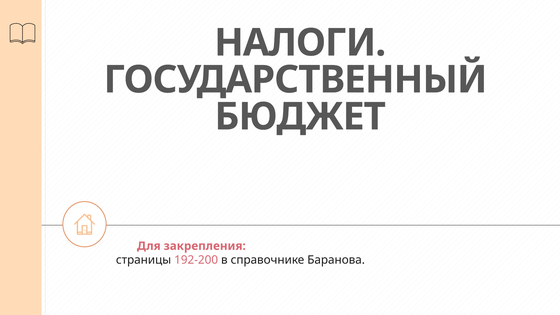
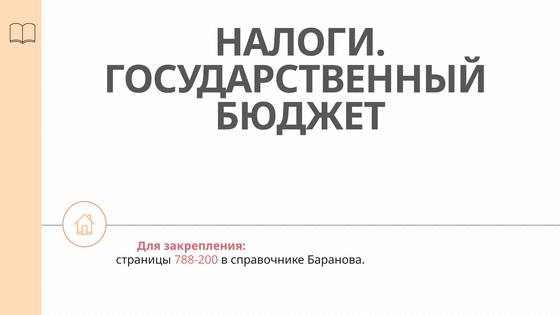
192-200: 192-200 -> 788-200 (196, 260)
